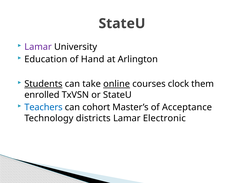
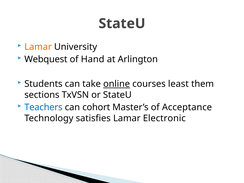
Lamar colour: purple -> orange (38, 47)
Education: Education -> Webquest (46, 59)
Students underline: present -> none (43, 84)
clock: clock -> least (178, 84)
enrolled: enrolled -> sections (42, 95)
districts: districts -> satisfies (93, 118)
